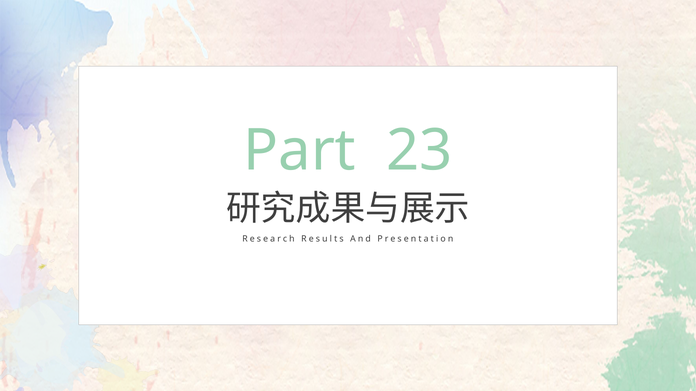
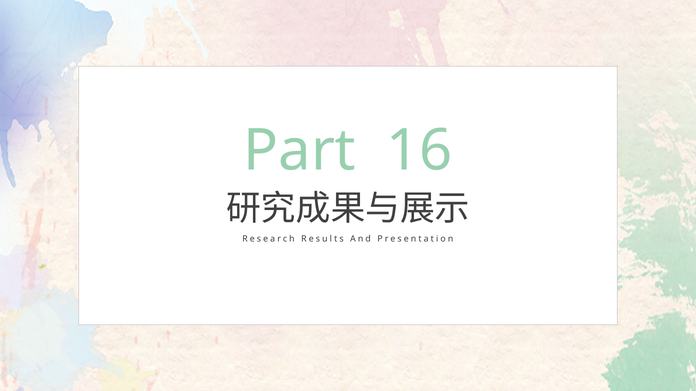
23: 23 -> 16 (419, 151)
